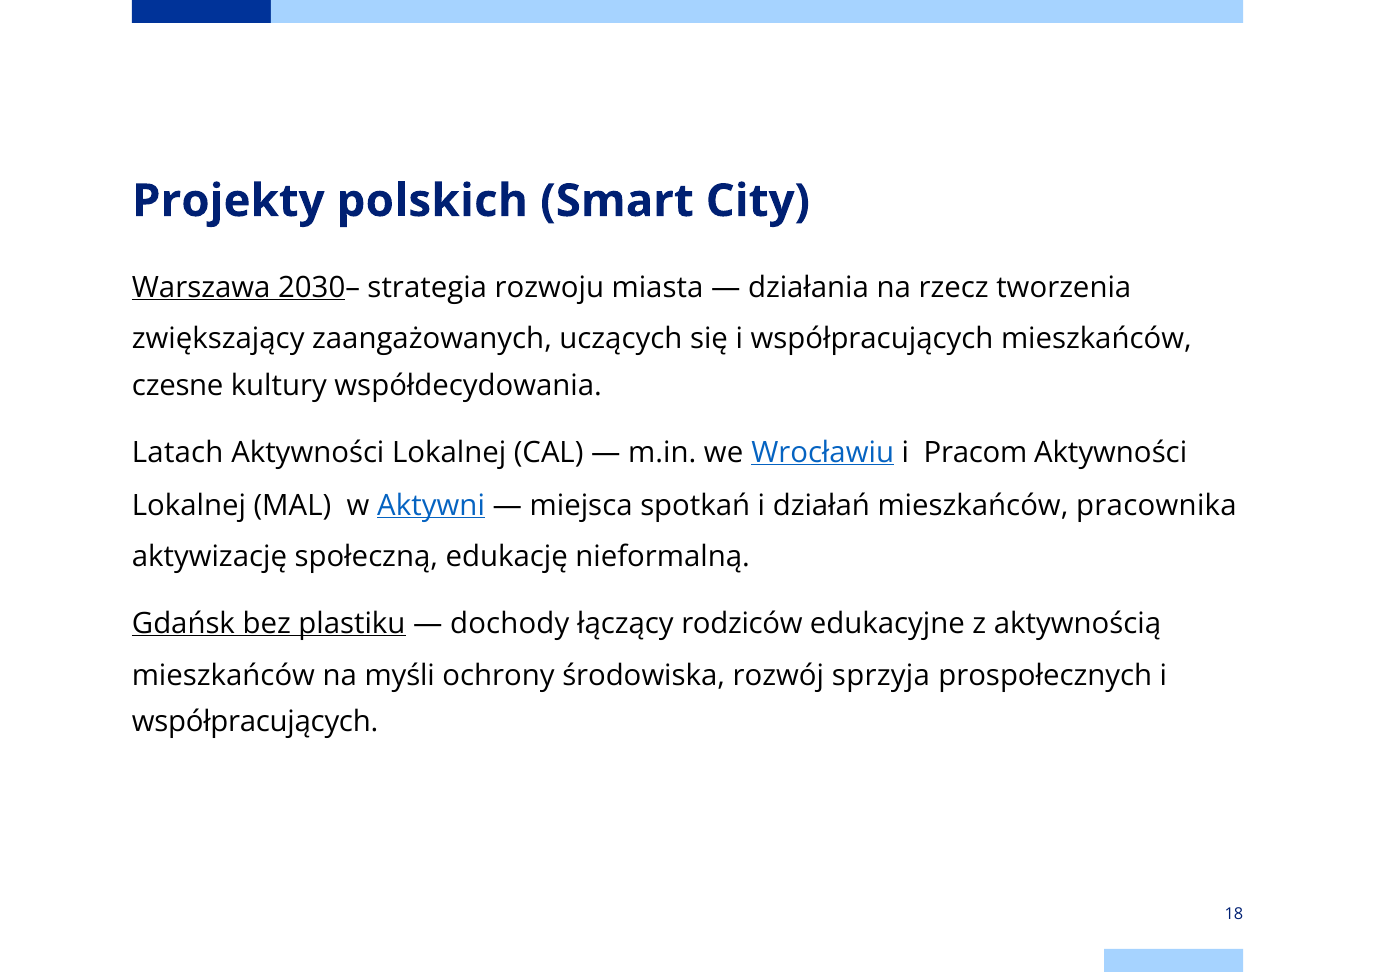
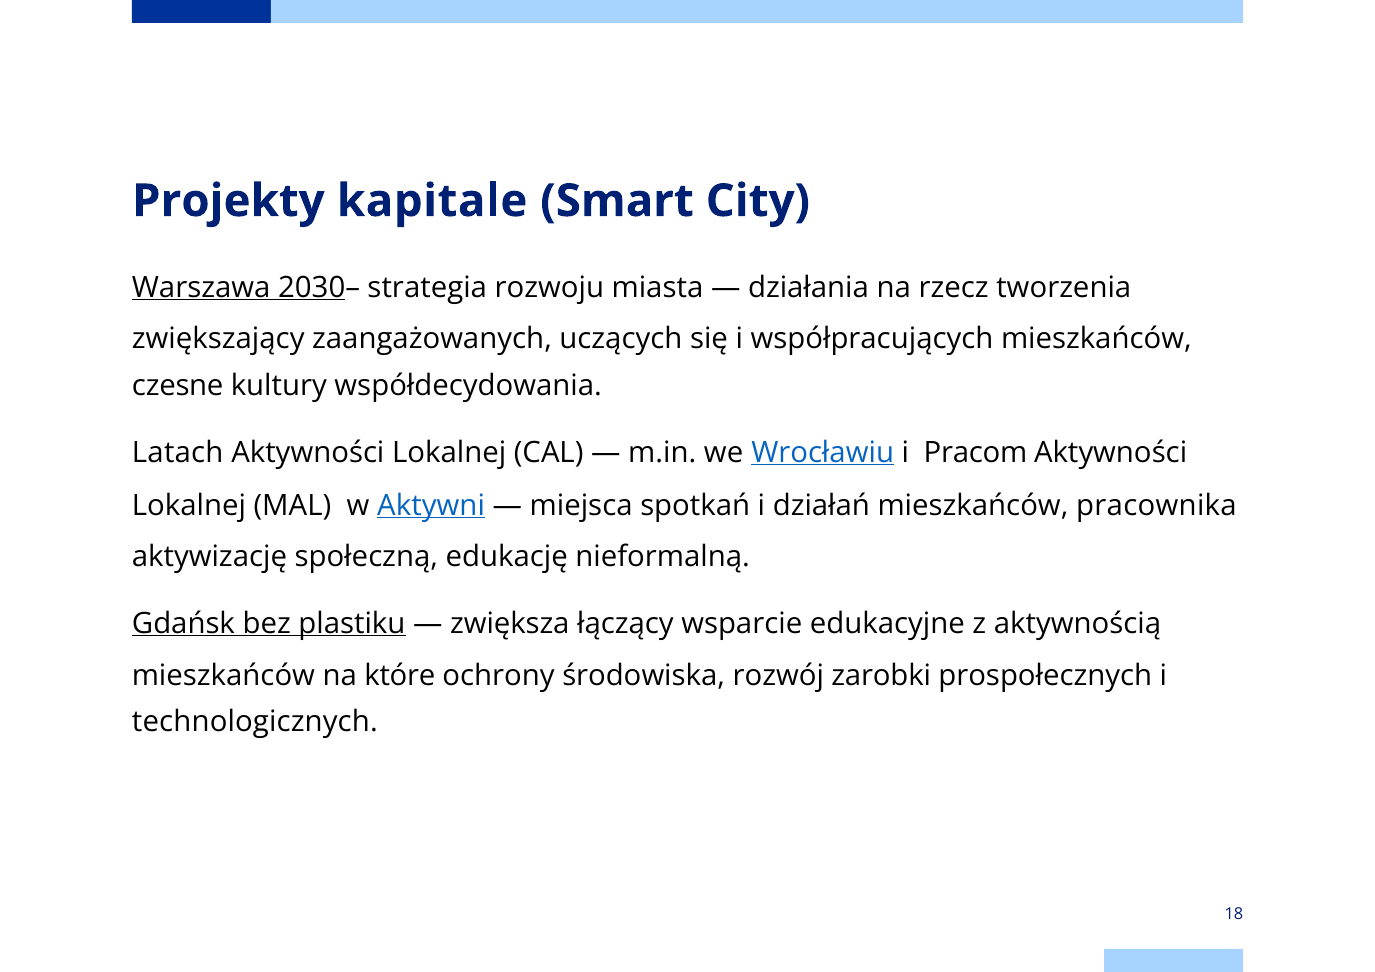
polskich: polskich -> kapitale (432, 201)
dochody: dochody -> zwiększa (510, 624)
rodziców: rodziców -> wsparcie (742, 624)
myśli: myśli -> które (400, 675)
sprzyja: sprzyja -> zarobki (881, 675)
współpracujących: współpracujących -> technologicznych (255, 722)
